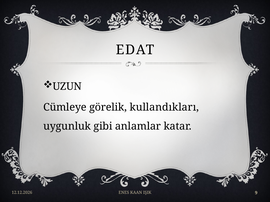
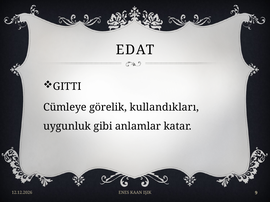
UZUN: UZUN -> GITTI (67, 87)
